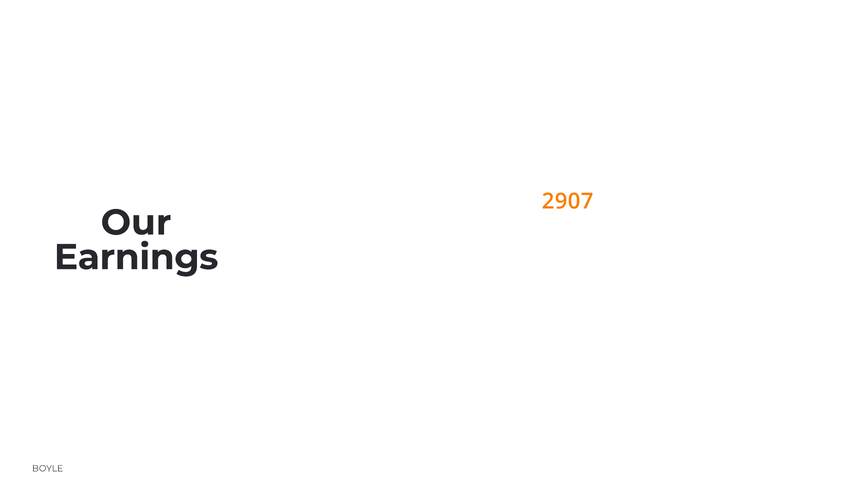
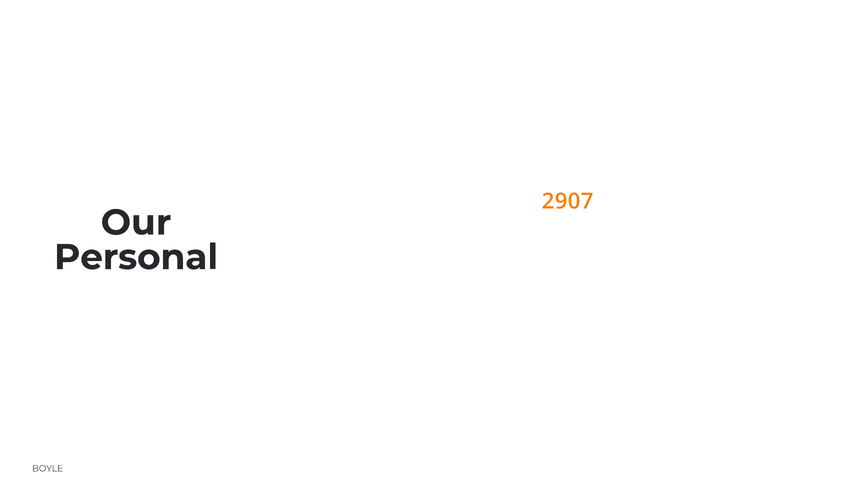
Earnings: Earnings -> Personal (136, 257)
